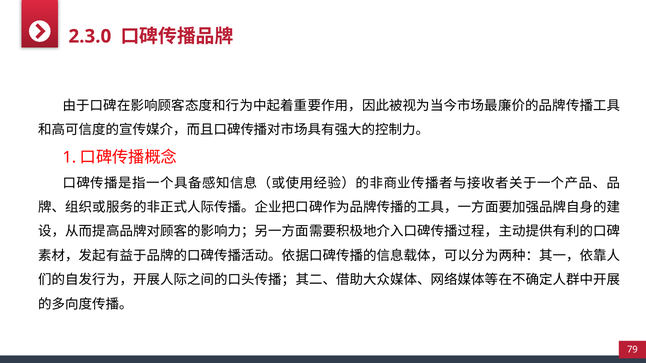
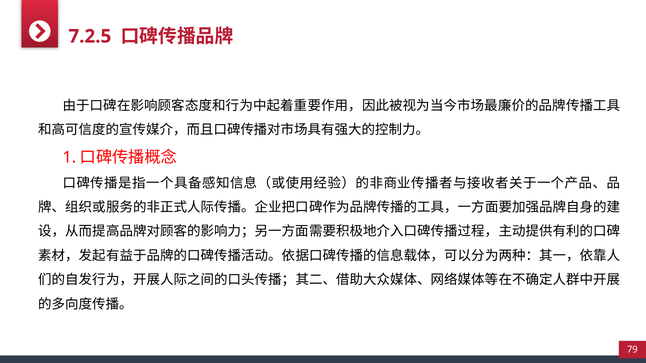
2.3.0: 2.3.0 -> 7.2.5 (90, 36)
